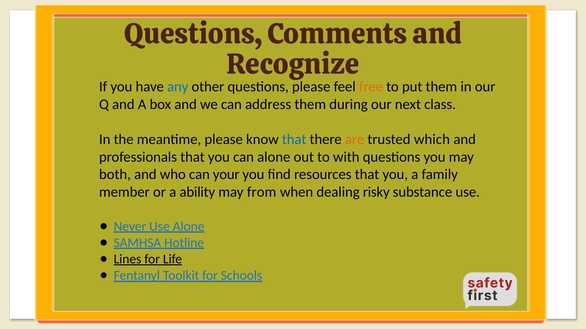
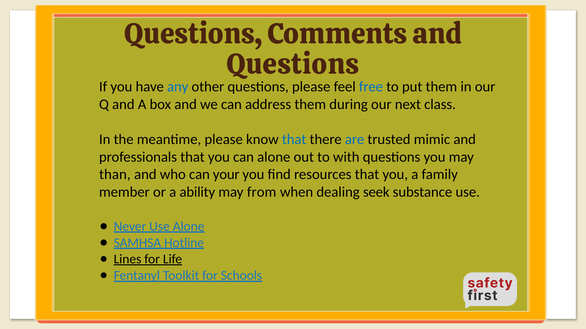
Recognize: Recognize -> Questions (293, 65)
free colour: orange -> blue (371, 87)
are colour: orange -> blue (355, 140)
which: which -> mimic (432, 140)
both: both -> than (115, 175)
risky: risky -> seek (376, 192)
